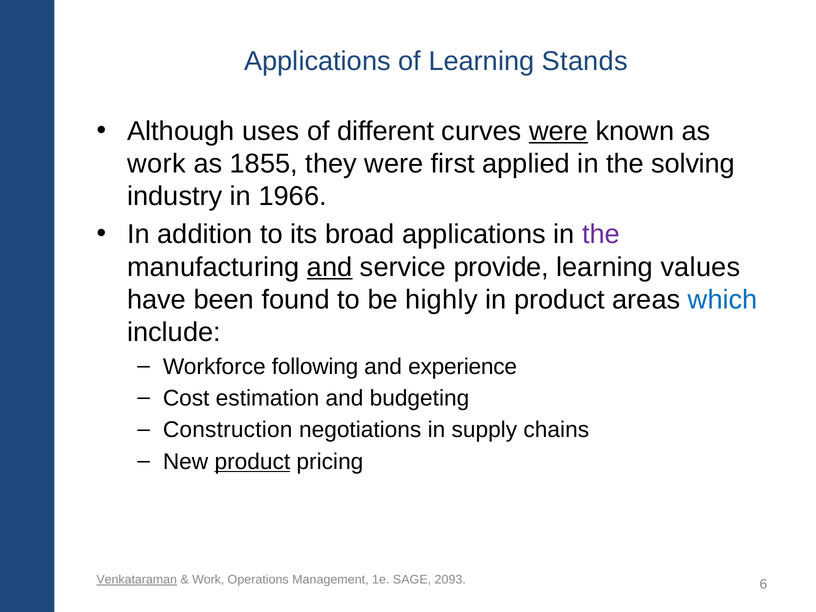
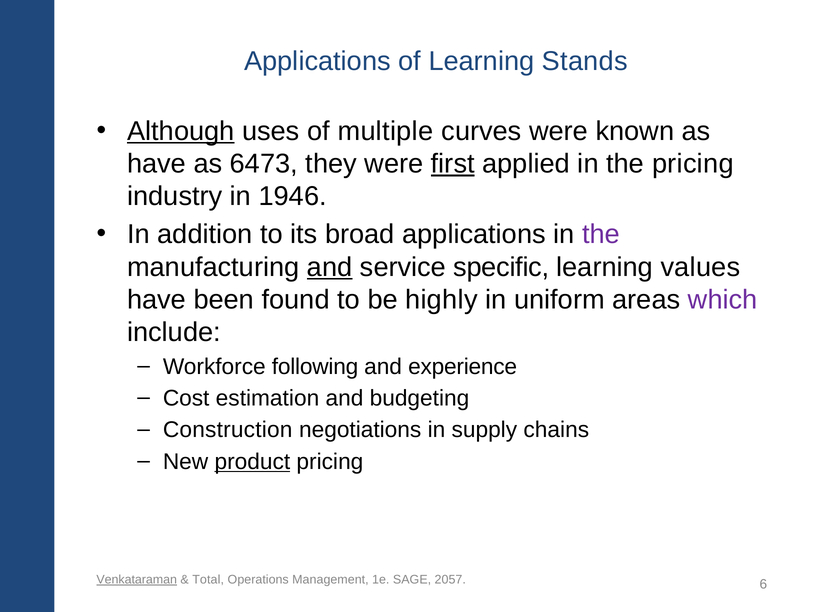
Although underline: none -> present (181, 131)
different: different -> multiple (385, 131)
were underline: present -> none (559, 131)
work: work -> have (157, 164)
1855: 1855 -> 6473 (264, 164)
first underline: none -> present (453, 164)
the solving: solving -> pricing (693, 164)
1966: 1966 -> 1946 (293, 196)
provide: provide -> specific (501, 267)
in product: product -> uniform (559, 300)
which colour: blue -> purple (723, 300)
Work: Work -> Total (208, 580)
2093: 2093 -> 2057 (450, 580)
